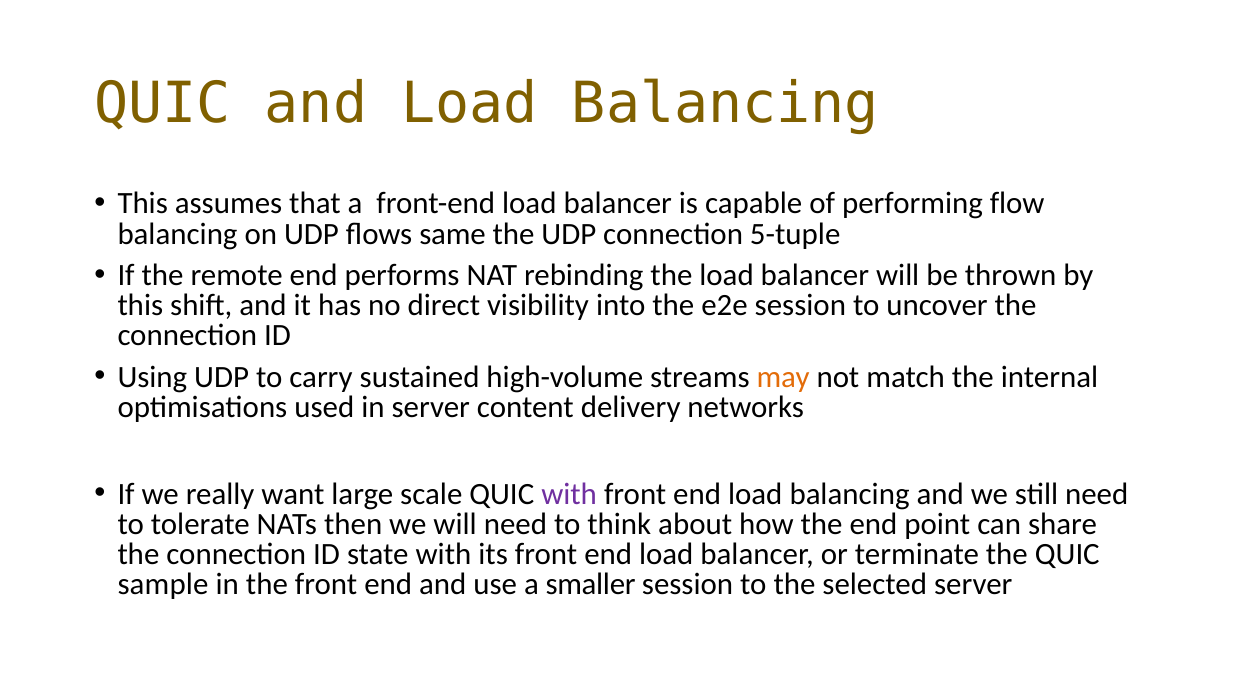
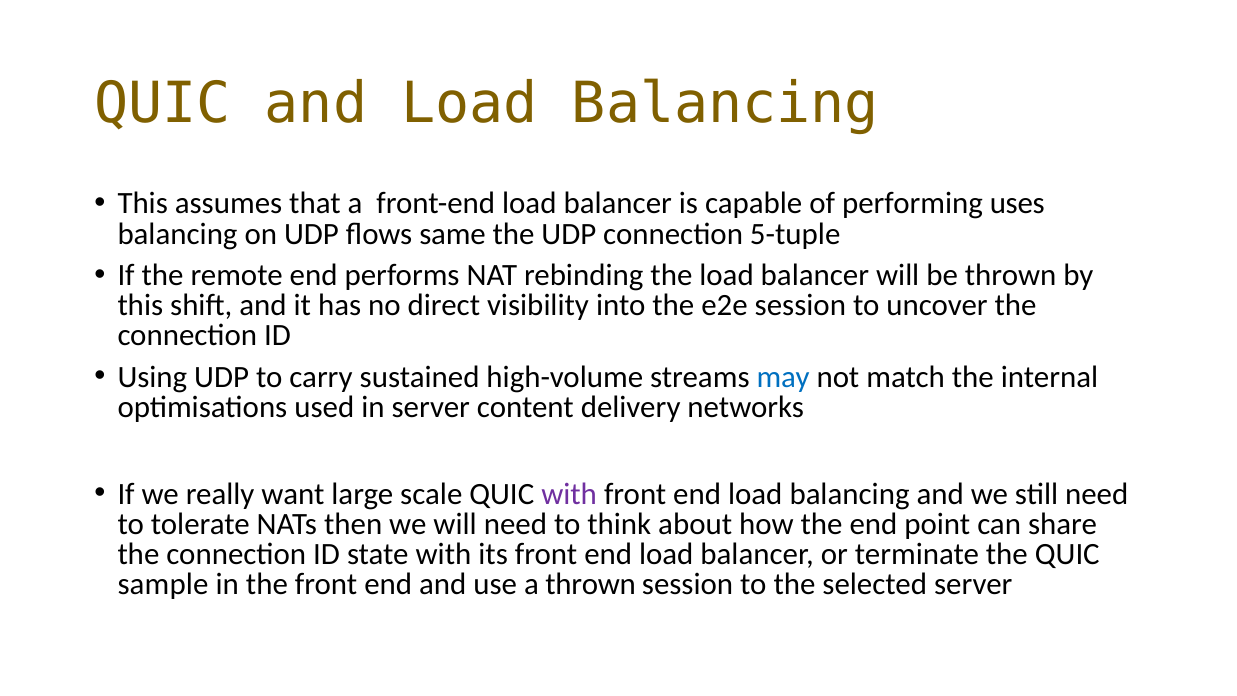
flow: flow -> uses (1017, 204)
may colour: orange -> blue (783, 377)
a smaller: smaller -> thrown (591, 584)
